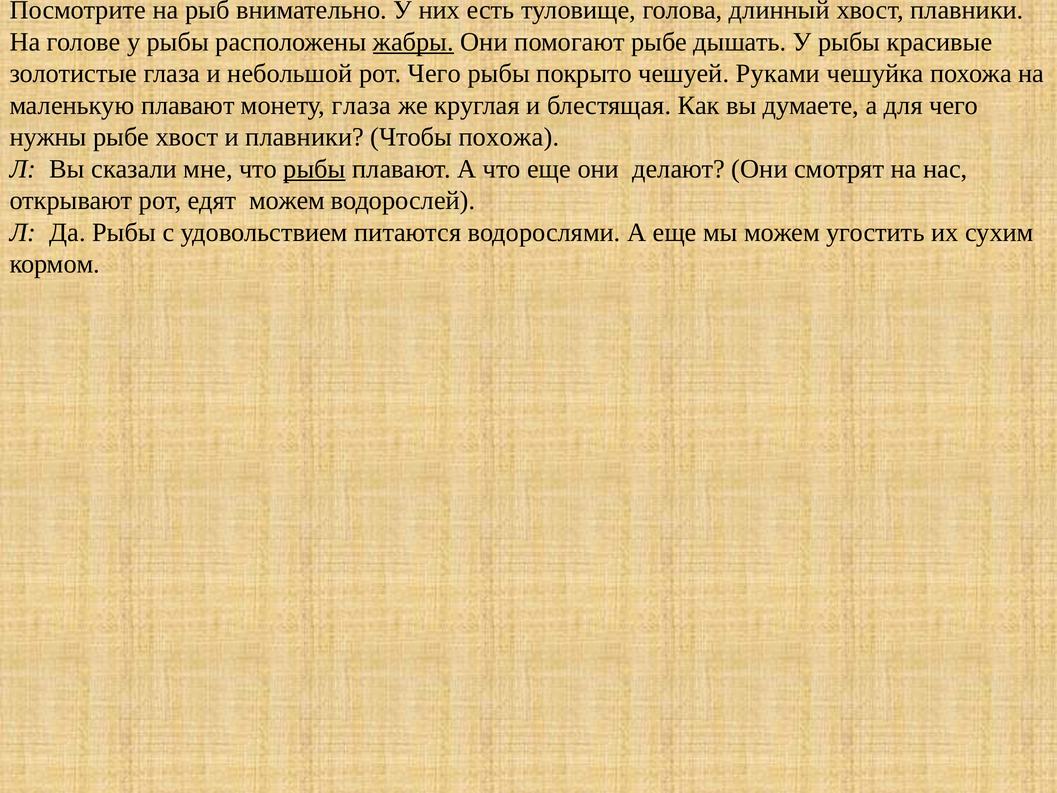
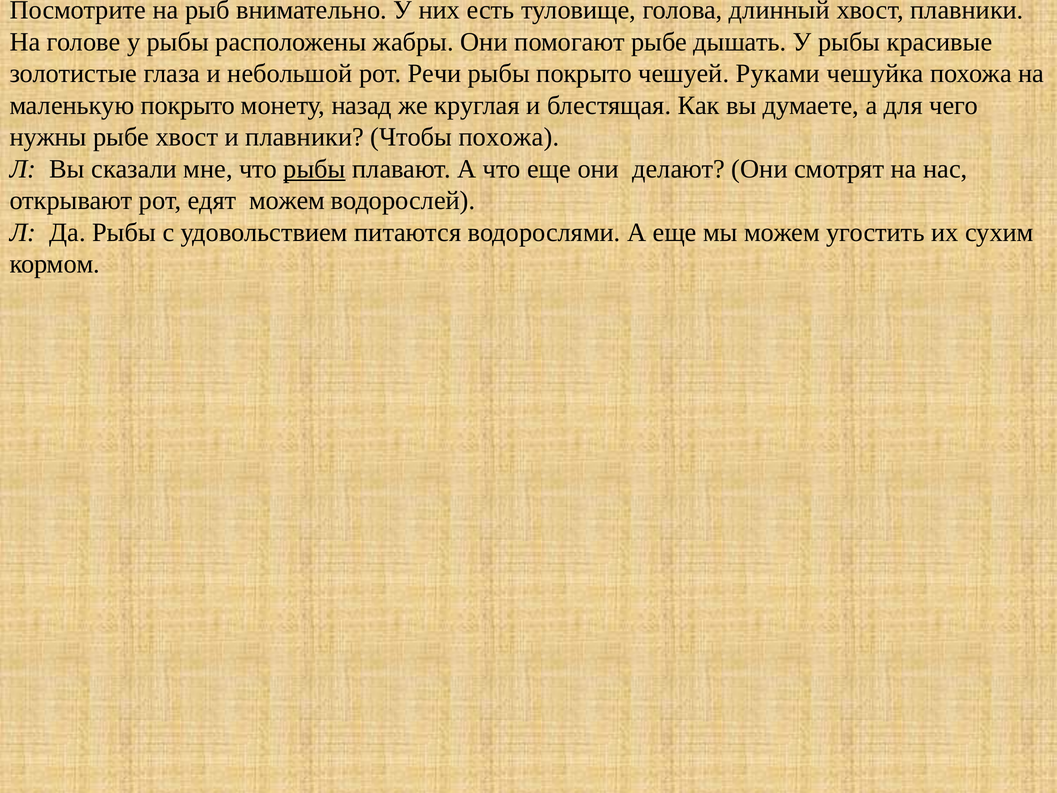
жабры underline: present -> none (413, 42)
рот Чего: Чего -> Речи (435, 74)
маленькую плавают: плавают -> покрыто (188, 105)
монету глаза: глаза -> назад (362, 105)
